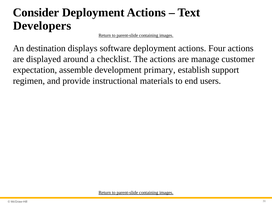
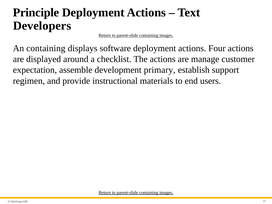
Consider: Consider -> Principle (36, 13)
An destination: destination -> containing (46, 48)
